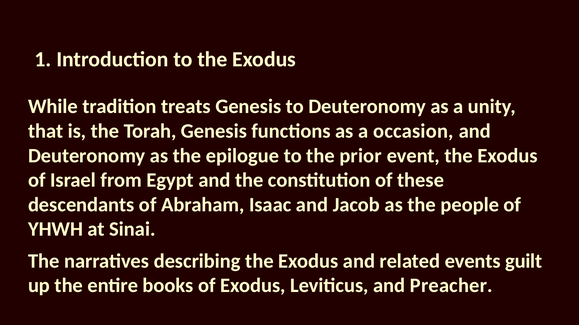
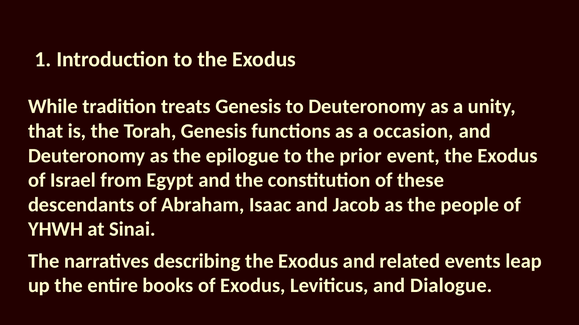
guilt: guilt -> leap (524, 262)
Preacher: Preacher -> Dialogue (451, 286)
